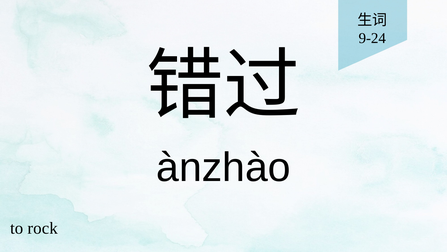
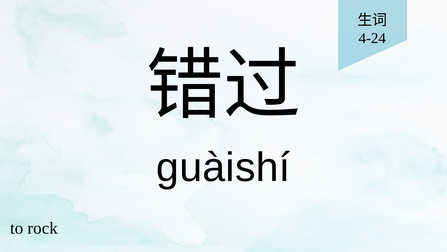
9-24: 9-24 -> 4-24 (372, 38)
ànzhào: ànzhào -> guàishí (223, 167)
